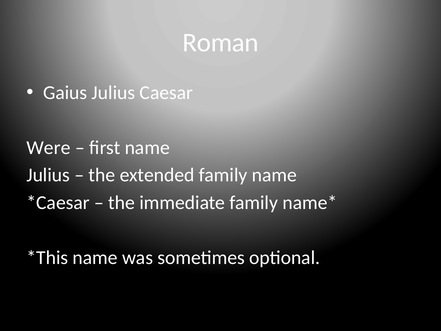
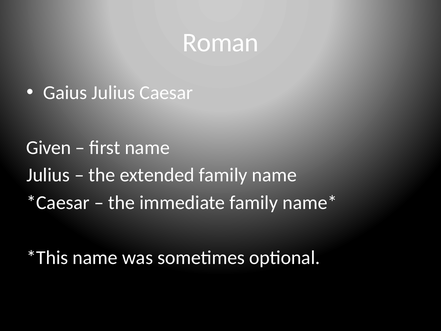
Were: Were -> Given (49, 147)
